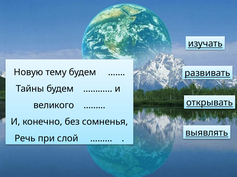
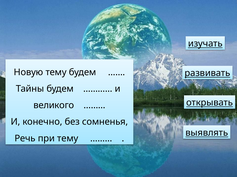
при слой: слой -> тему (68, 139)
